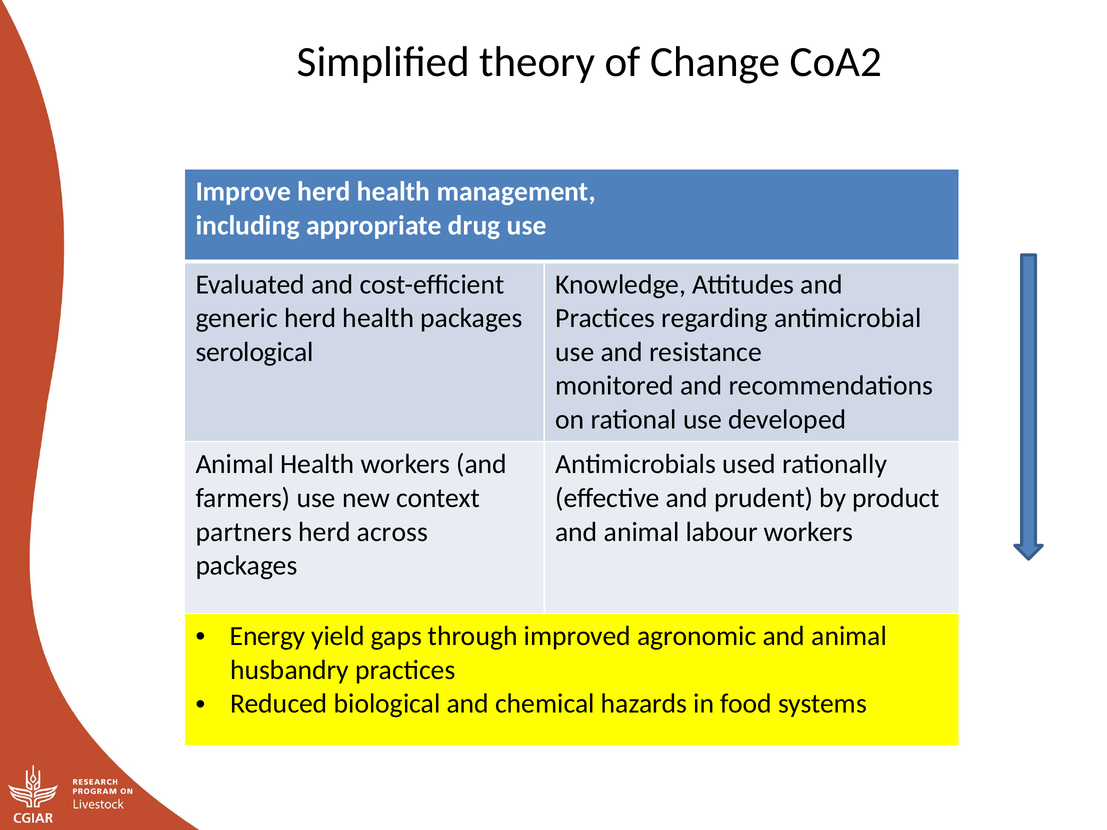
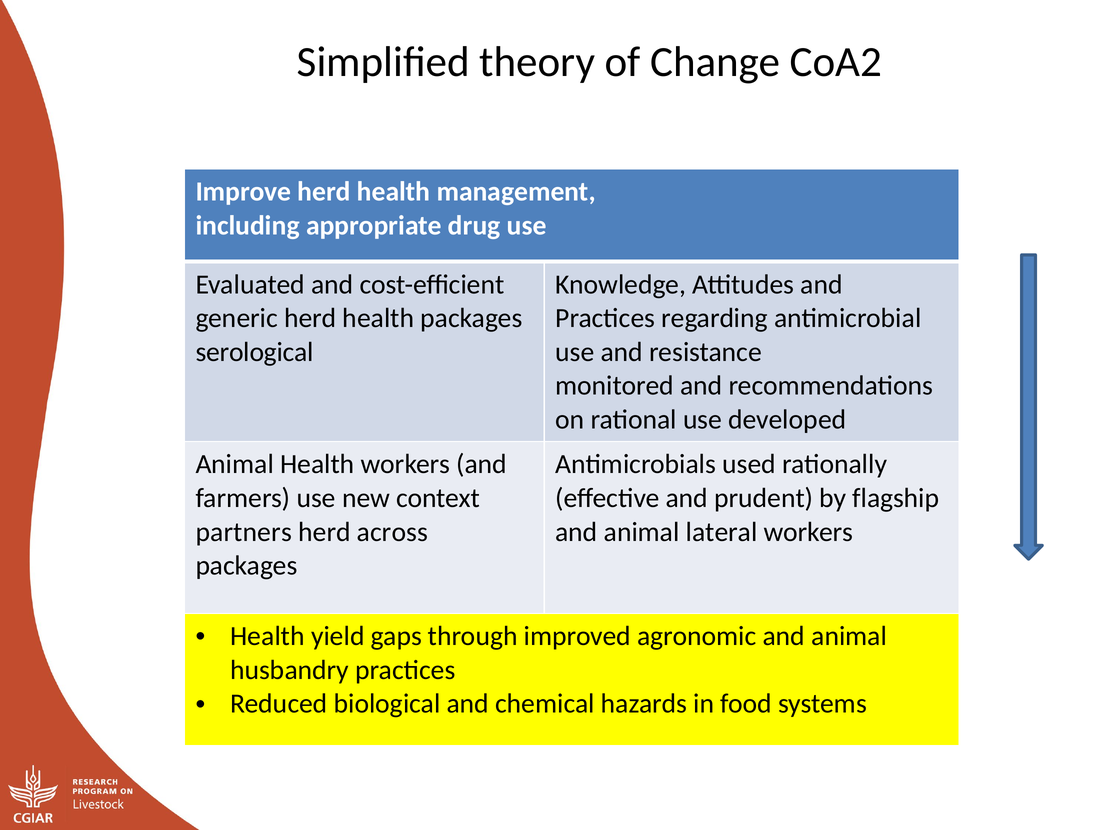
product: product -> flagship (896, 498)
labour: labour -> lateral (722, 532)
Energy: Energy -> Health (267, 636)
